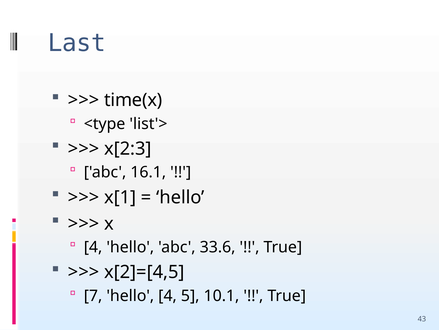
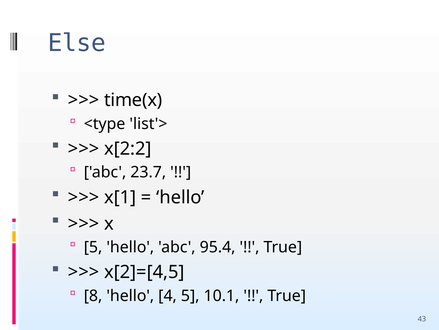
Last: Last -> Else (77, 43)
x[2:3: x[2:3 -> x[2:2 (128, 148)
16.1: 16.1 -> 23.7 (148, 172)
4: 4 -> 5 (93, 247)
33.6: 33.6 -> 95.4 (218, 247)
7: 7 -> 8 (93, 295)
